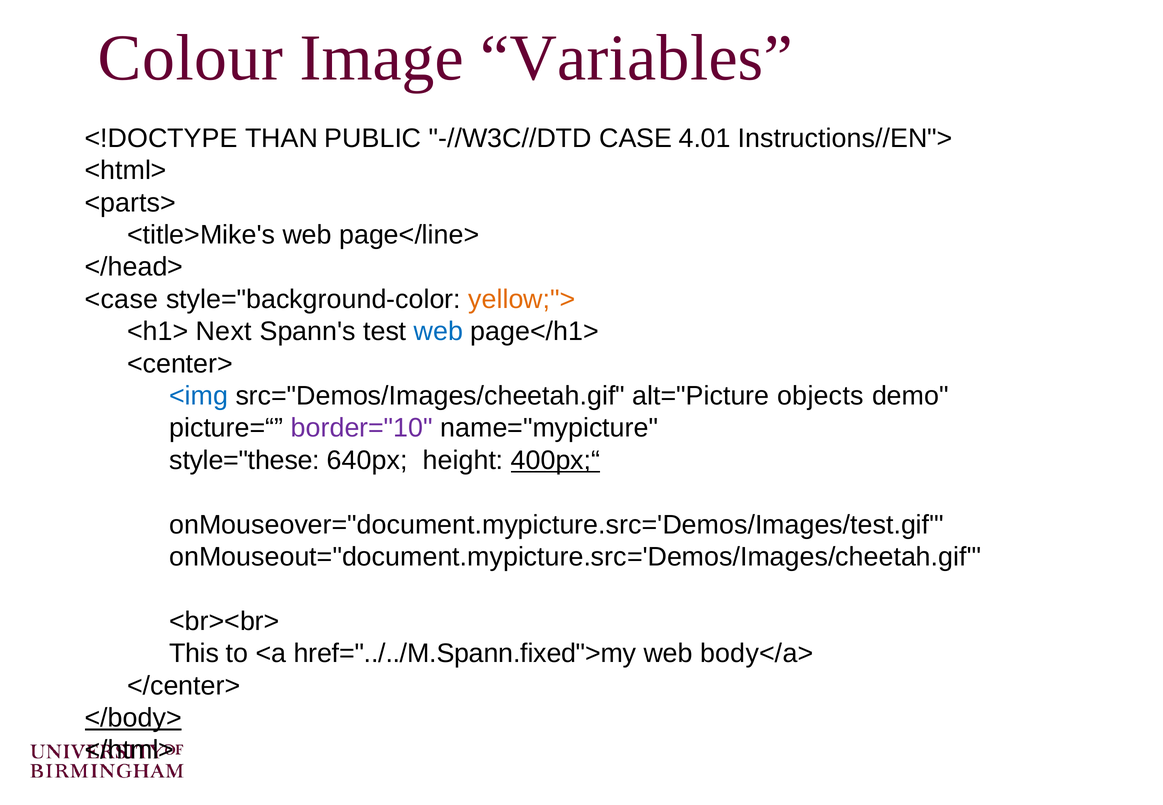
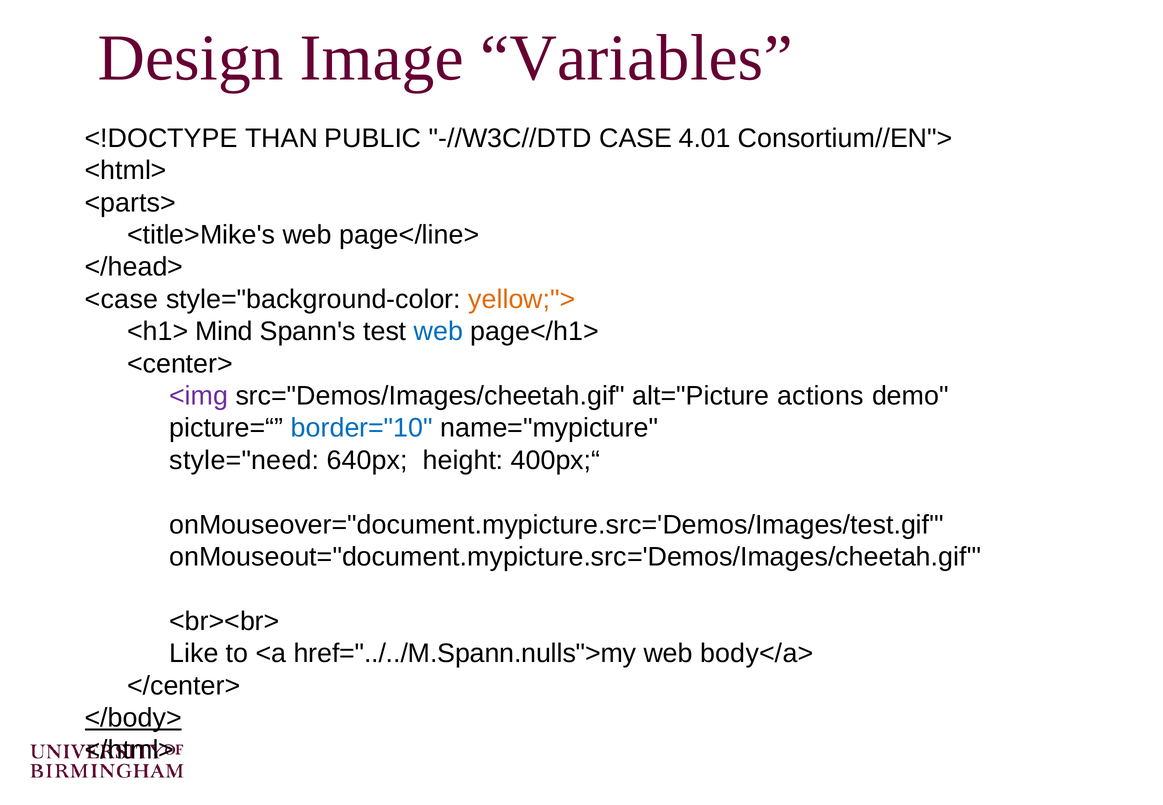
Colour: Colour -> Design (191, 58)
Instructions//EN">: Instructions//EN"> -> Consortium//EN"> (845, 138)
Next: Next -> Mind (224, 332)
<img colour: blue -> purple (199, 396)
objects: objects -> actions (820, 396)
border="10 colour: purple -> blue (362, 428)
style="these: style="these -> style="need (244, 460)
400px;“ underline: present -> none (556, 460)
This: This -> Like (194, 654)
href="../../M.Spann.fixed">my: href="../../M.Spann.fixed">my -> href="../../M.Spann.nulls">my (465, 654)
